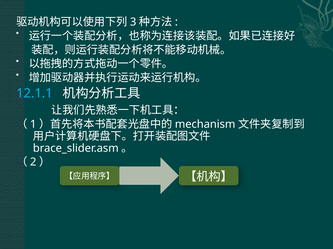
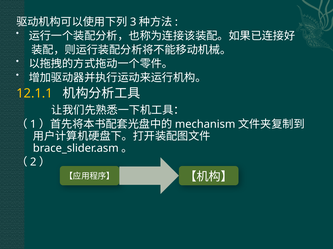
12.1.1 colour: light blue -> yellow (35, 94)
